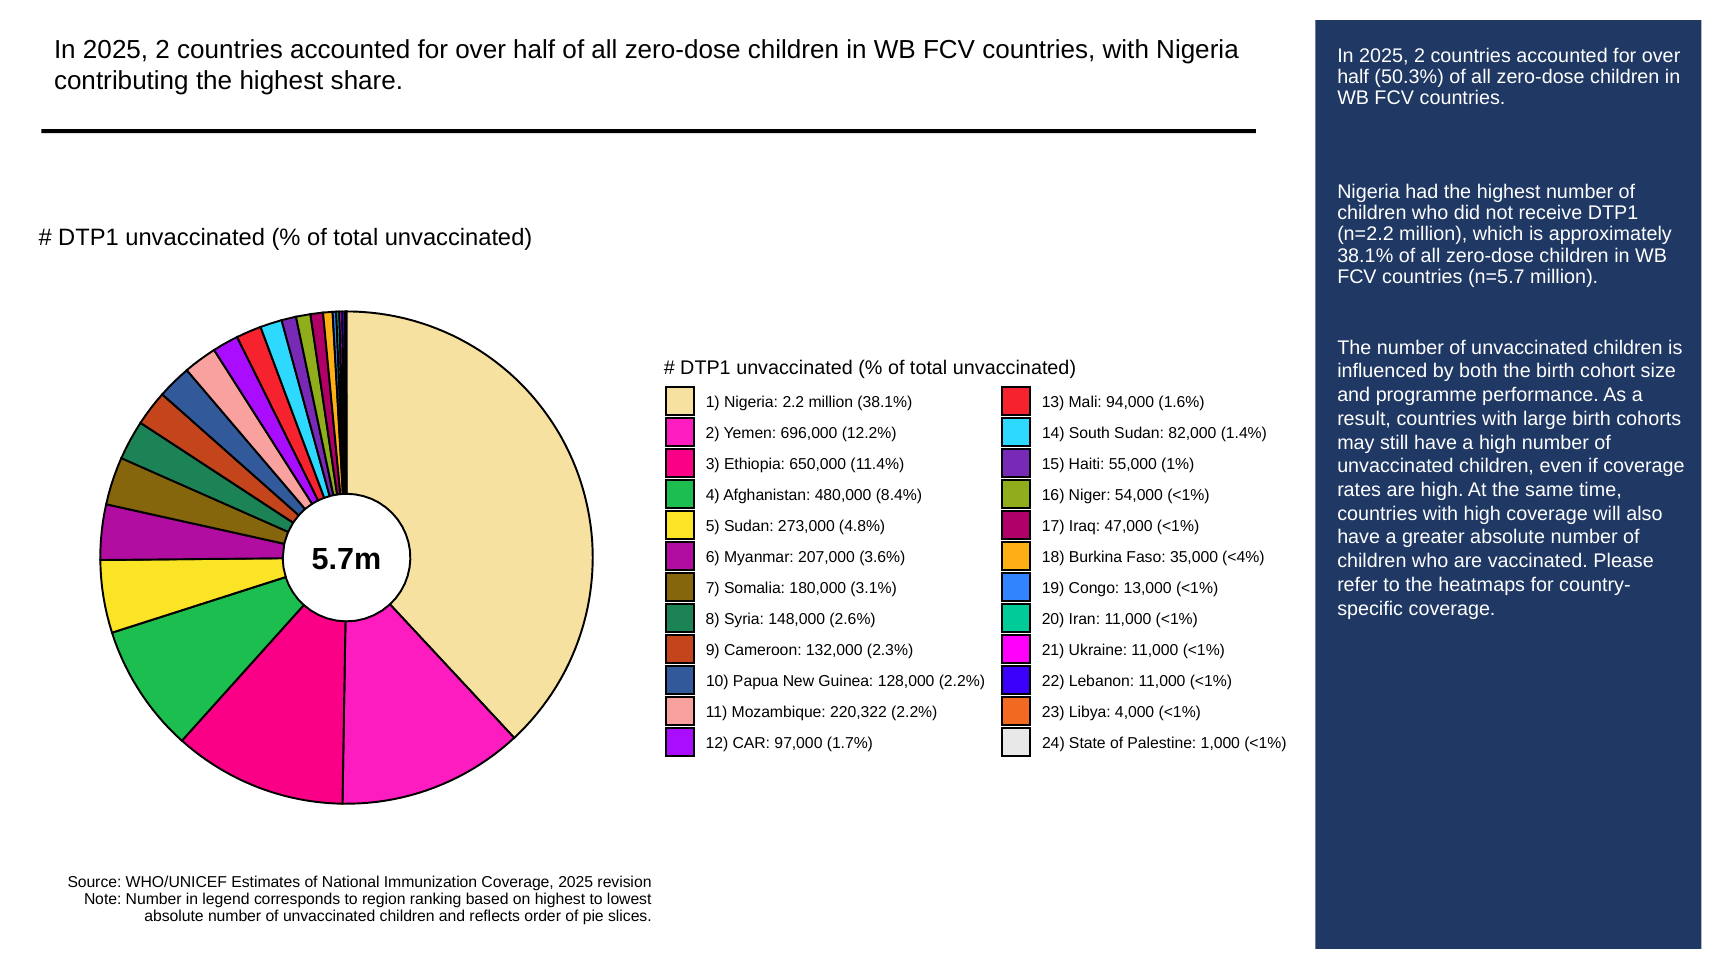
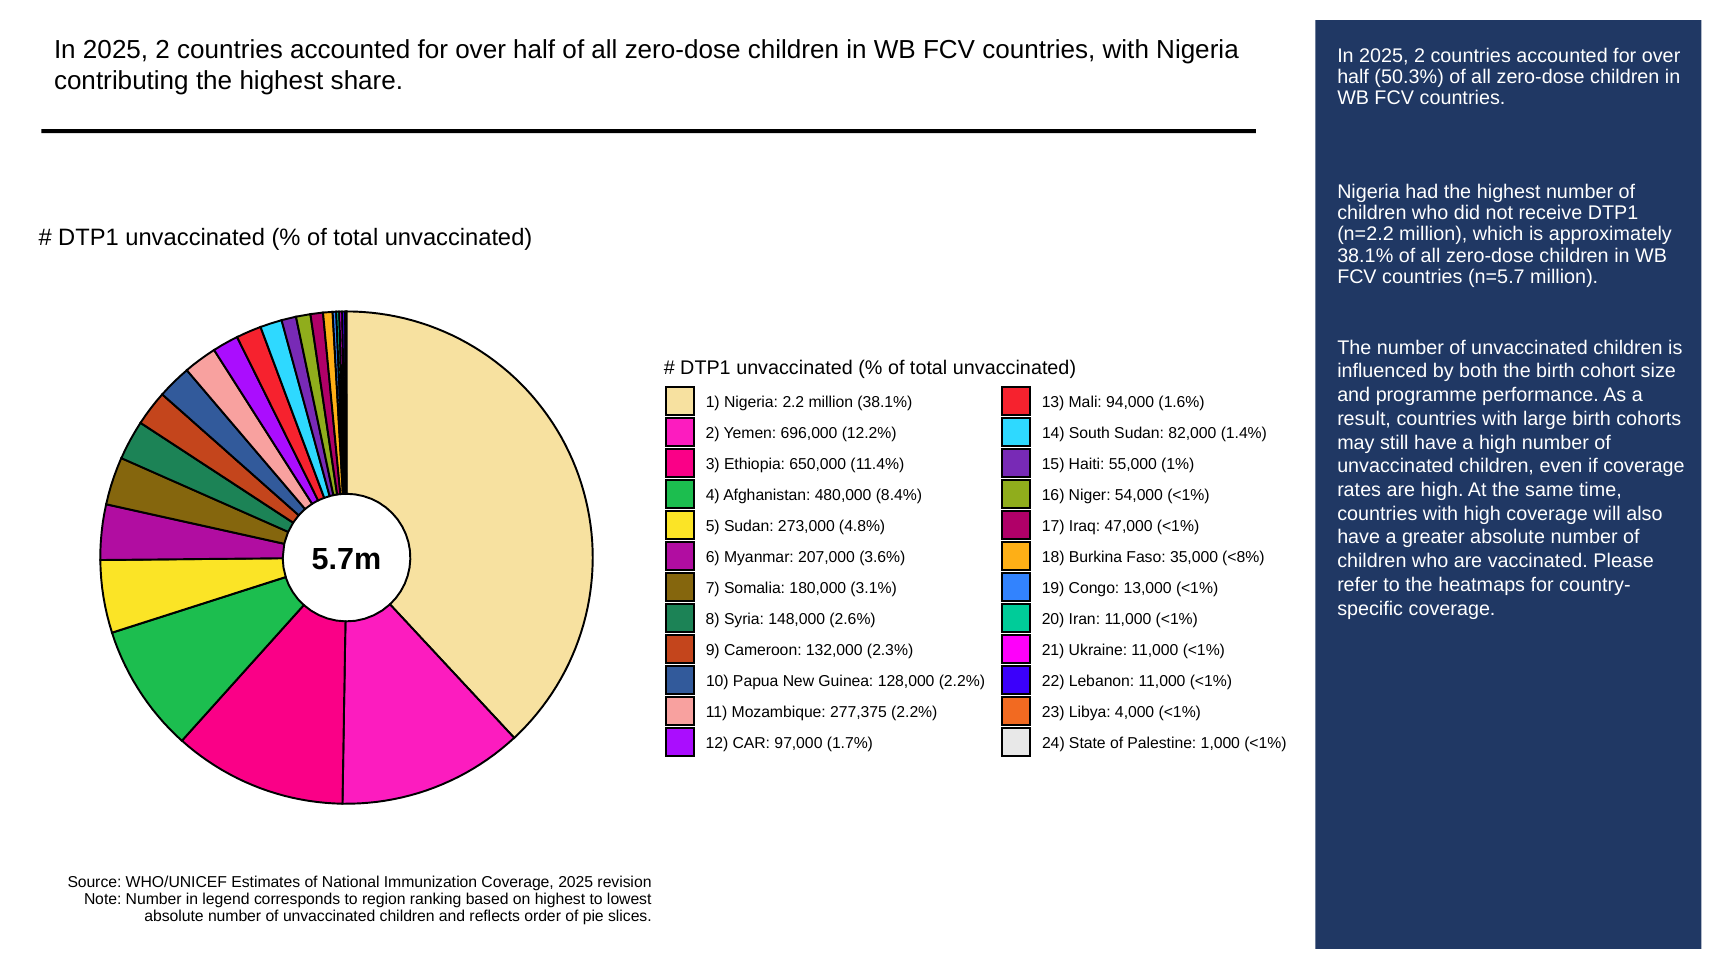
<4%: <4% -> <8% (1243, 557)
220,322: 220,322 -> 277,375 (859, 712)
